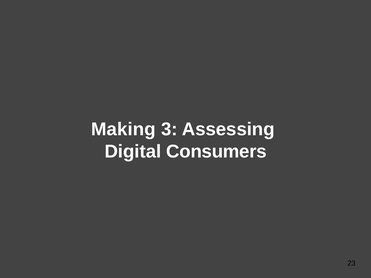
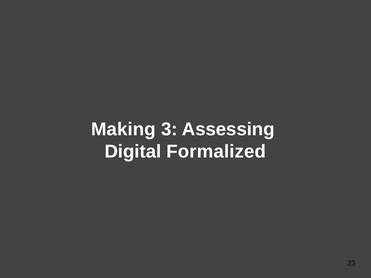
Consumers: Consumers -> Formalized (216, 152)
